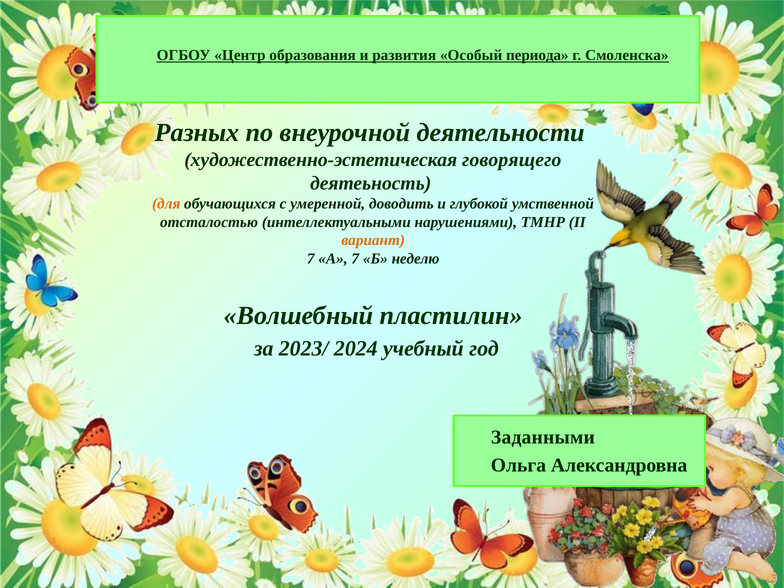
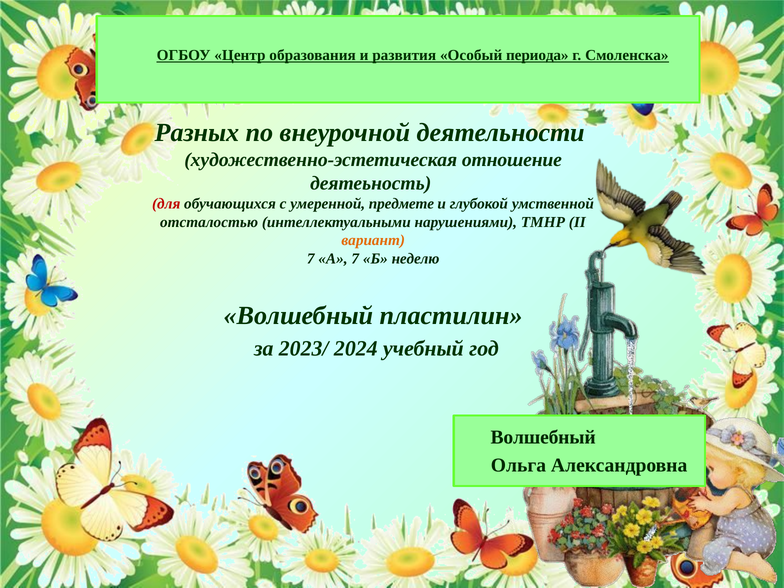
говорящего: говорящего -> отношение (512, 160)
для colour: orange -> red (166, 204)
доводить: доводить -> предмете (401, 204)
Заданными: Заданными -> Волшебный (543, 437)
